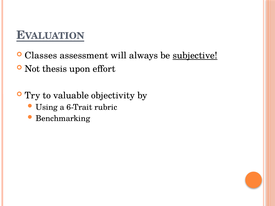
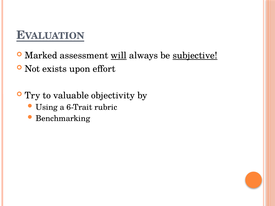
Classes: Classes -> Marked (41, 56)
will underline: none -> present (119, 56)
thesis: thesis -> exists (55, 69)
